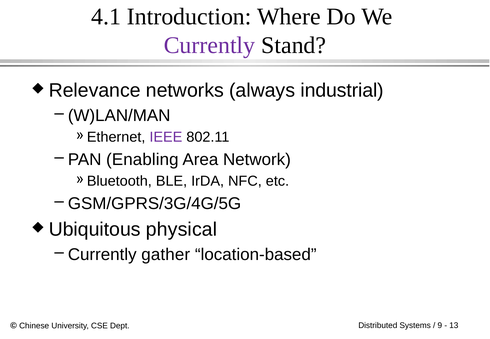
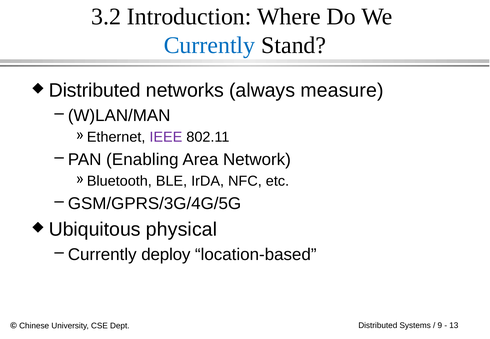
4.1: 4.1 -> 3.2 (106, 17)
Currently colour: purple -> blue (209, 45)
Relevance: Relevance -> Distributed (95, 91)
industrial: industrial -> measure (342, 91)
gather: gather -> deploy (166, 255)
